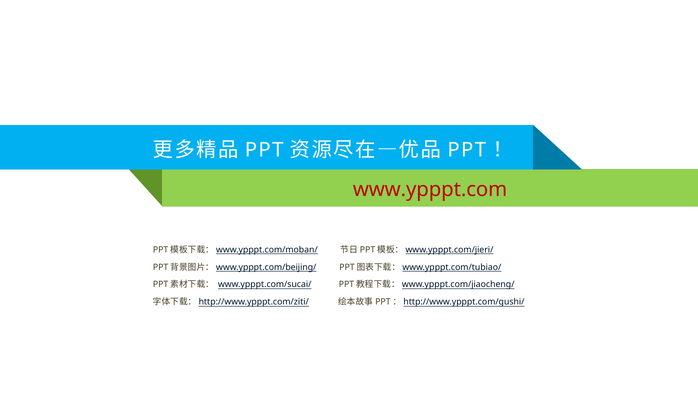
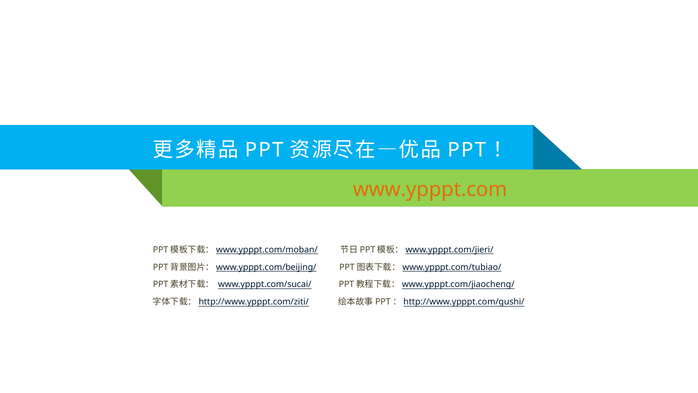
www.ypppt.com colour: red -> orange (430, 189)
